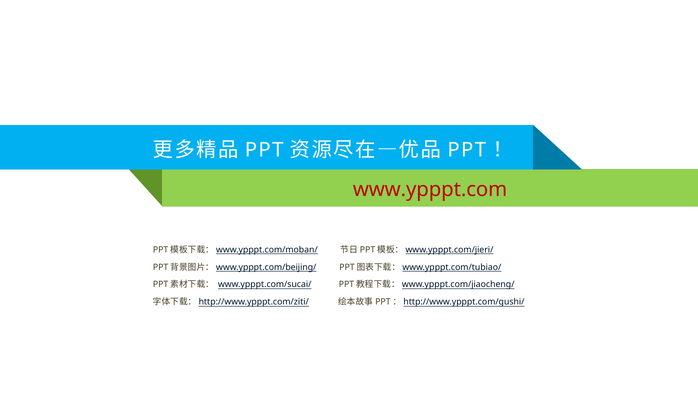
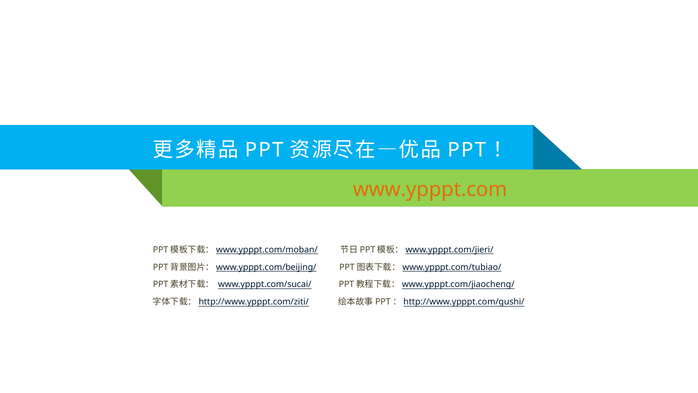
www.ypppt.com colour: red -> orange (430, 189)
